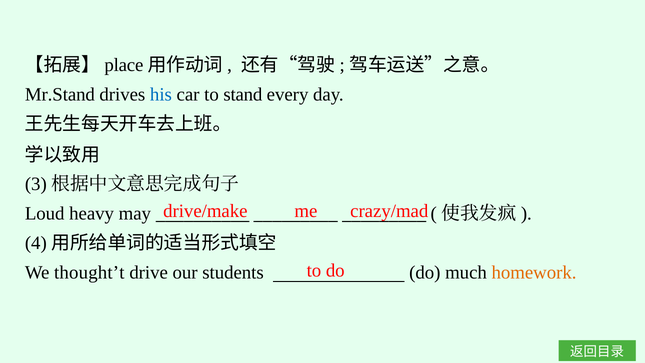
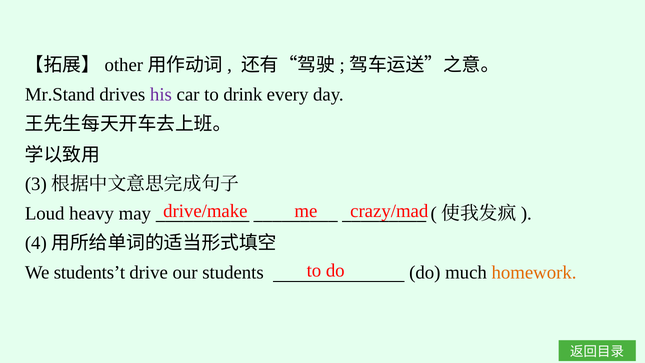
place: place -> other (124, 65)
his colour: blue -> purple (161, 95)
stand: stand -> drink (243, 95)
thought’t: thought’t -> students’t (89, 272)
